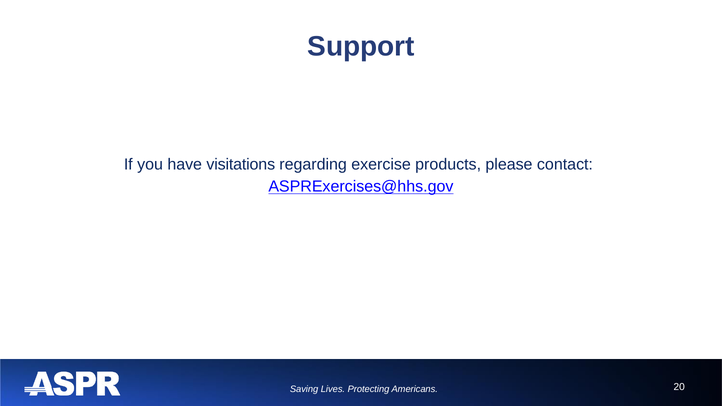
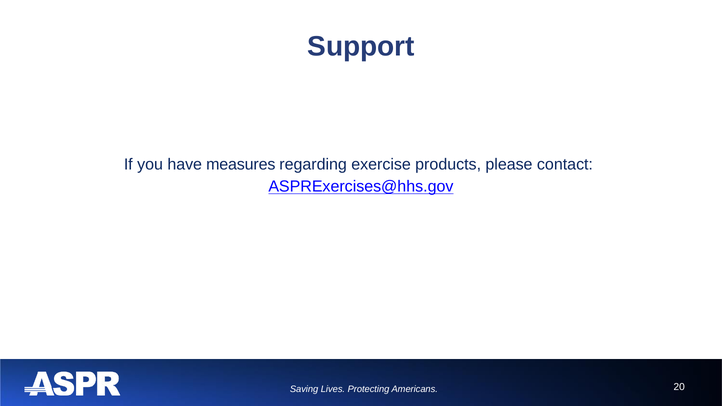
visitations: visitations -> measures (241, 164)
